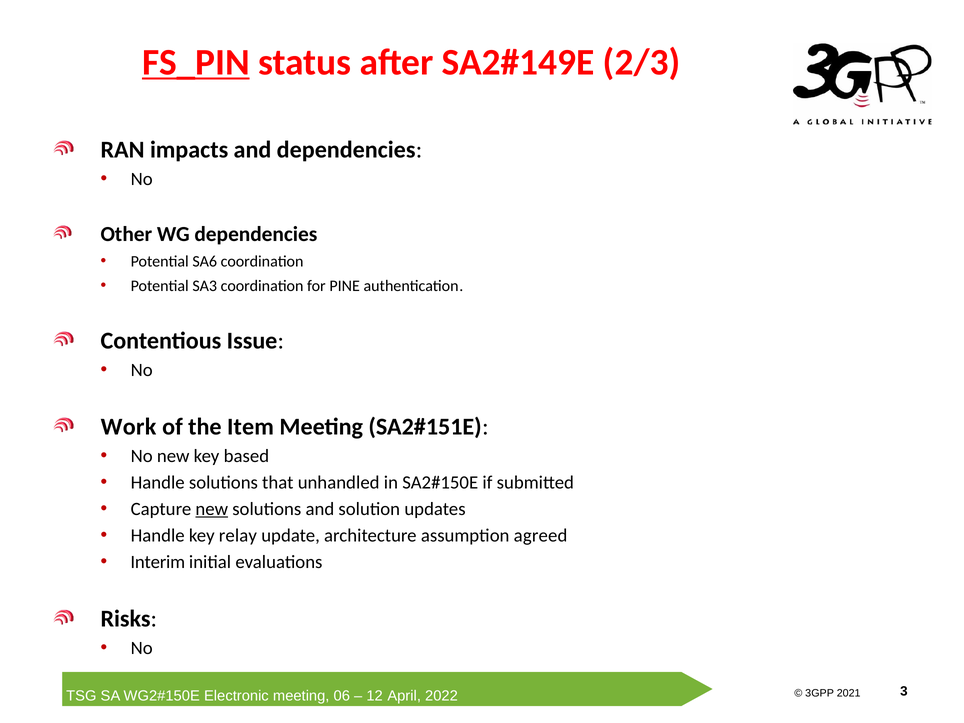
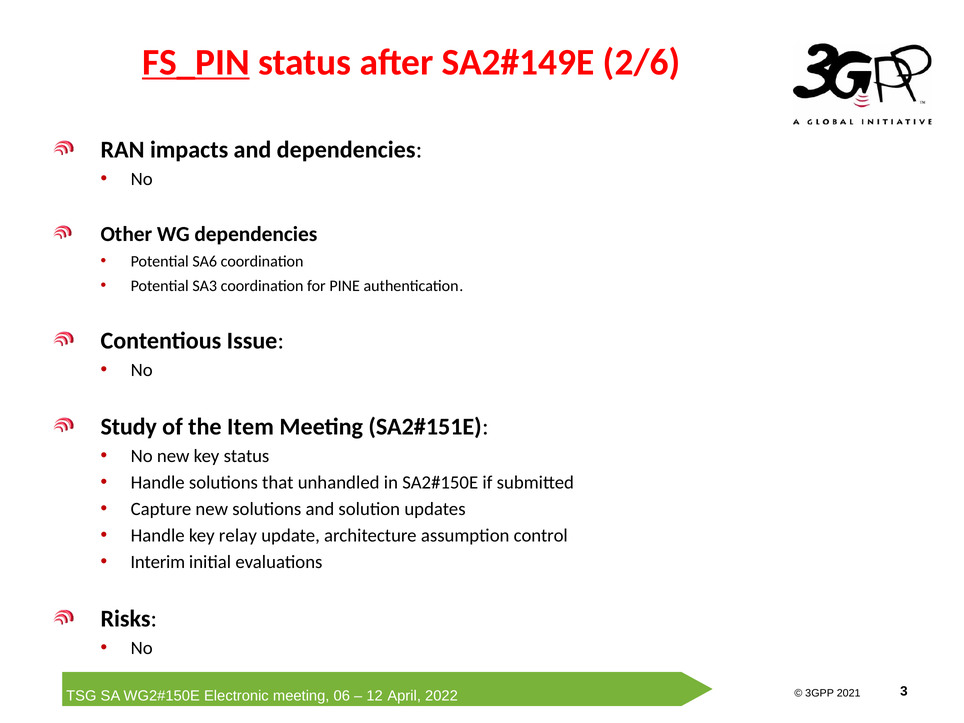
2/3: 2/3 -> 2/6 (642, 62)
Work: Work -> Study (129, 427)
key based: based -> status (246, 456)
new underline: present -> none (212, 509)
agreed: agreed -> control (541, 536)
